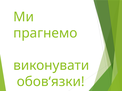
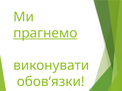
прагнемо underline: none -> present (45, 33)
